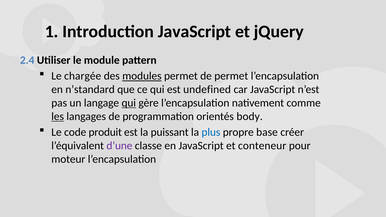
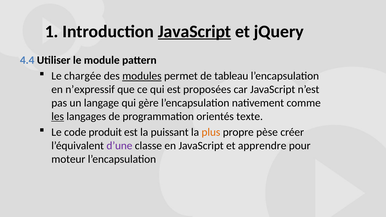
JavaScript underline: none -> present (195, 31)
2.4: 2.4 -> 4.4 (27, 60)
de permet: permet -> tableau (231, 76)
n’standard: n’standard -> n’expressif (90, 89)
undefined: undefined -> proposées (207, 89)
qui underline: present -> none (129, 103)
body: body -> texte (250, 116)
plus colour: blue -> orange (211, 132)
base: base -> pèse (267, 132)
conteneur: conteneur -> apprendre (262, 146)
